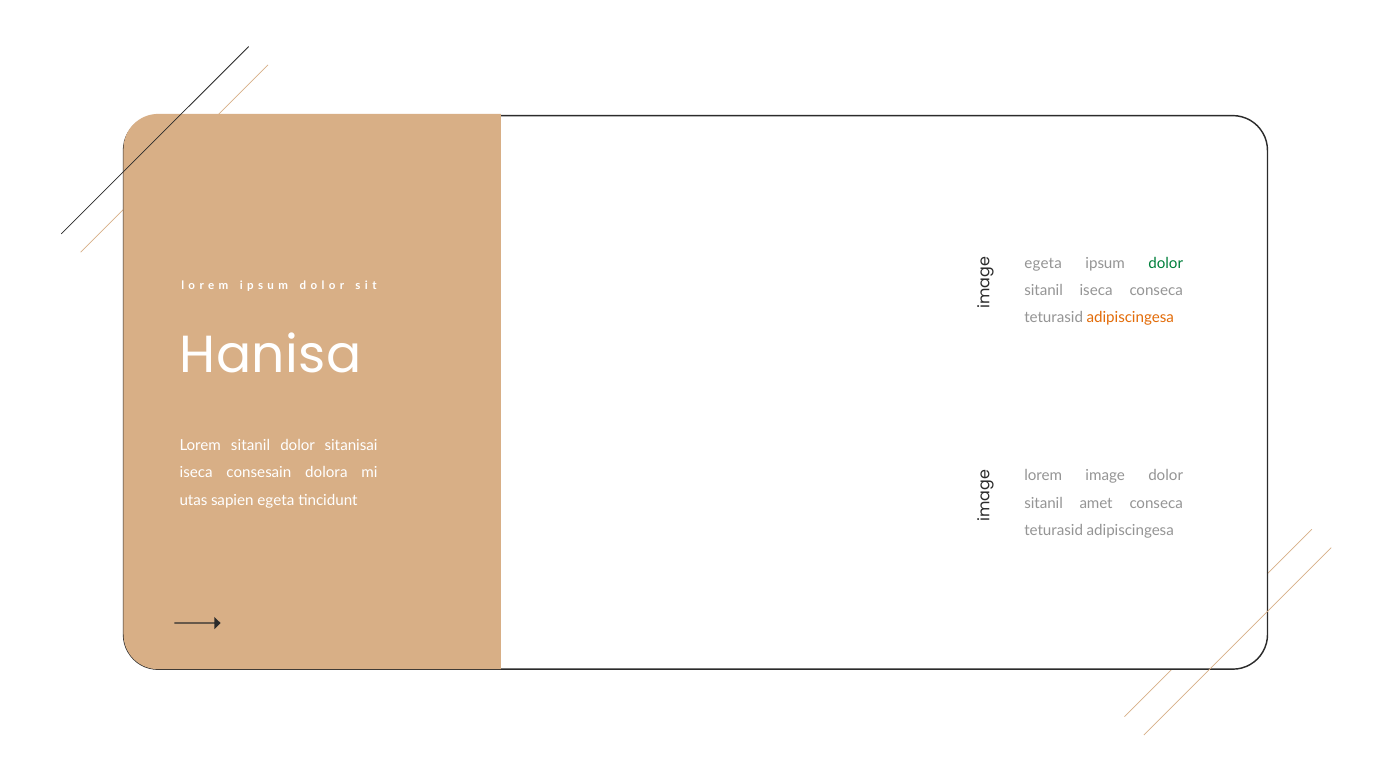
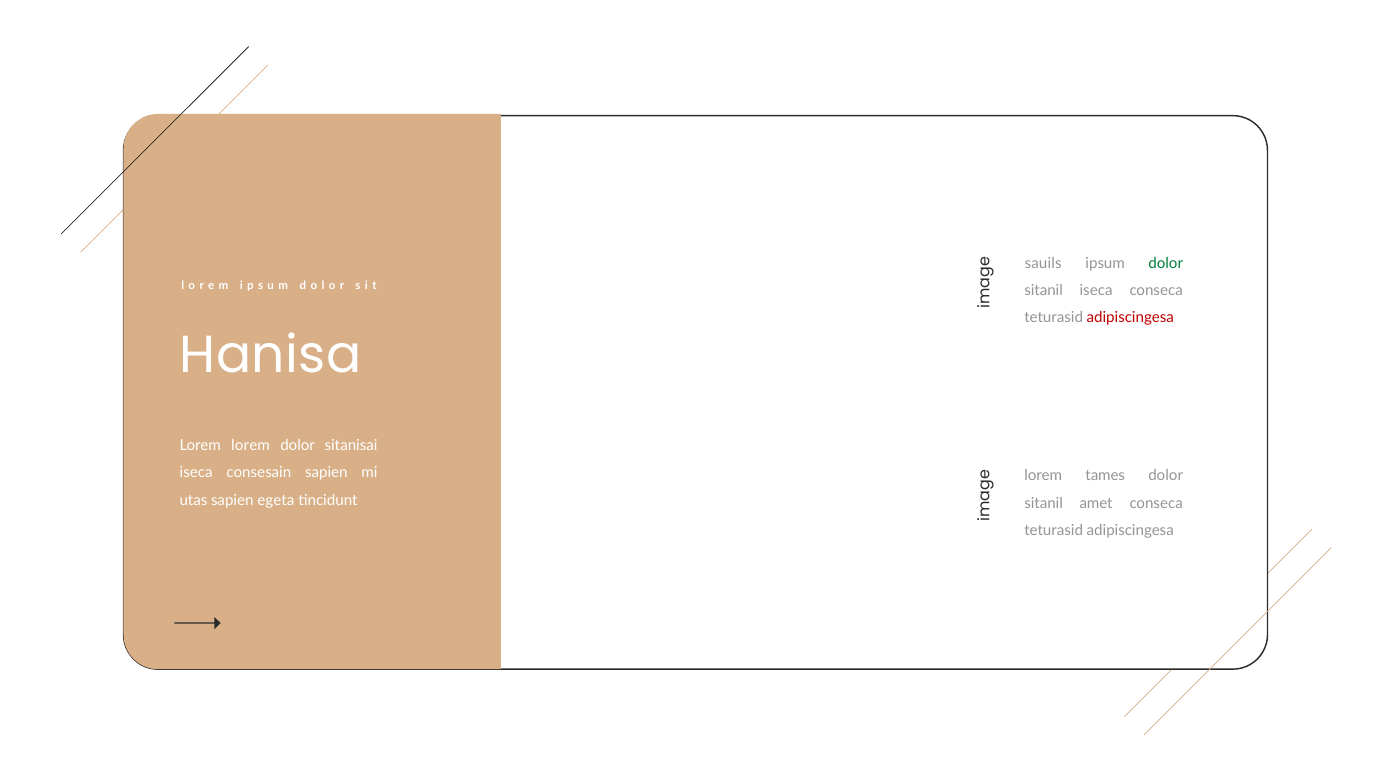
egeta: egeta -> sauils (1043, 263)
adipiscingesa colour: orange -> red (1130, 318)
Lorem sitanil: sitanil -> lorem (251, 445)
consesain dolora: dolora -> sapien (326, 473)
image: image -> tames (1105, 476)
